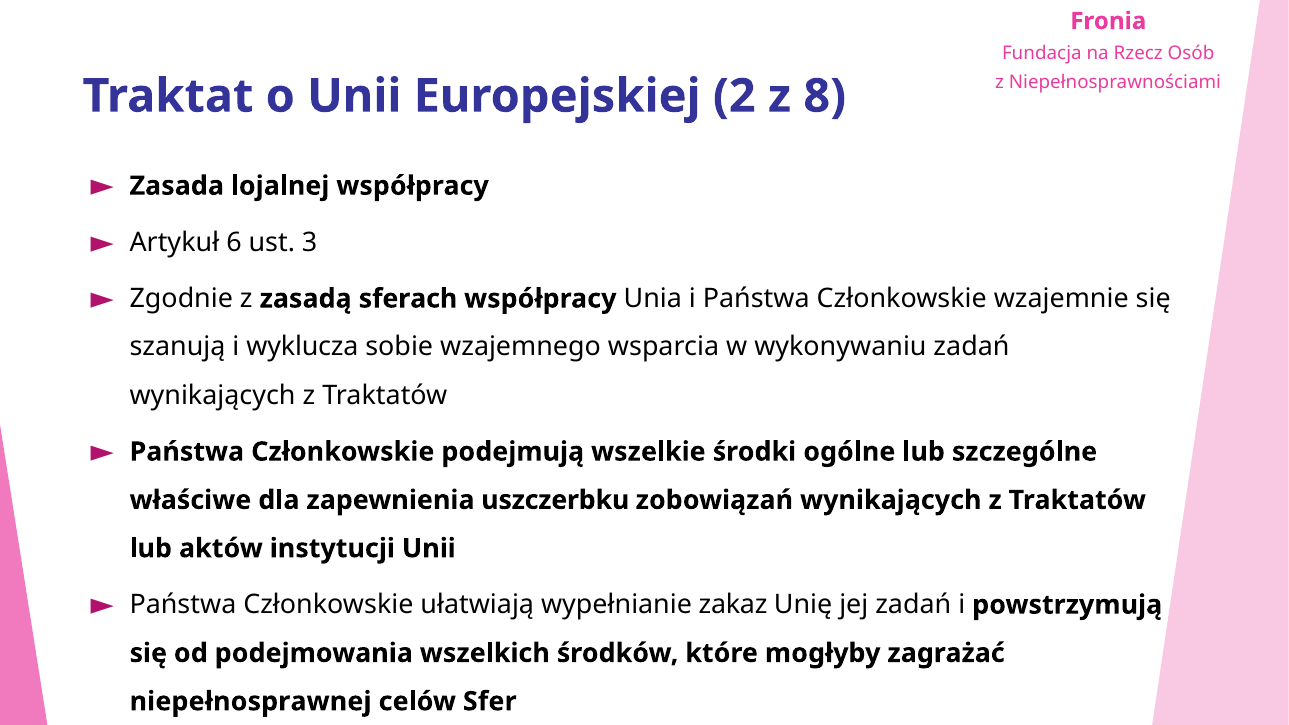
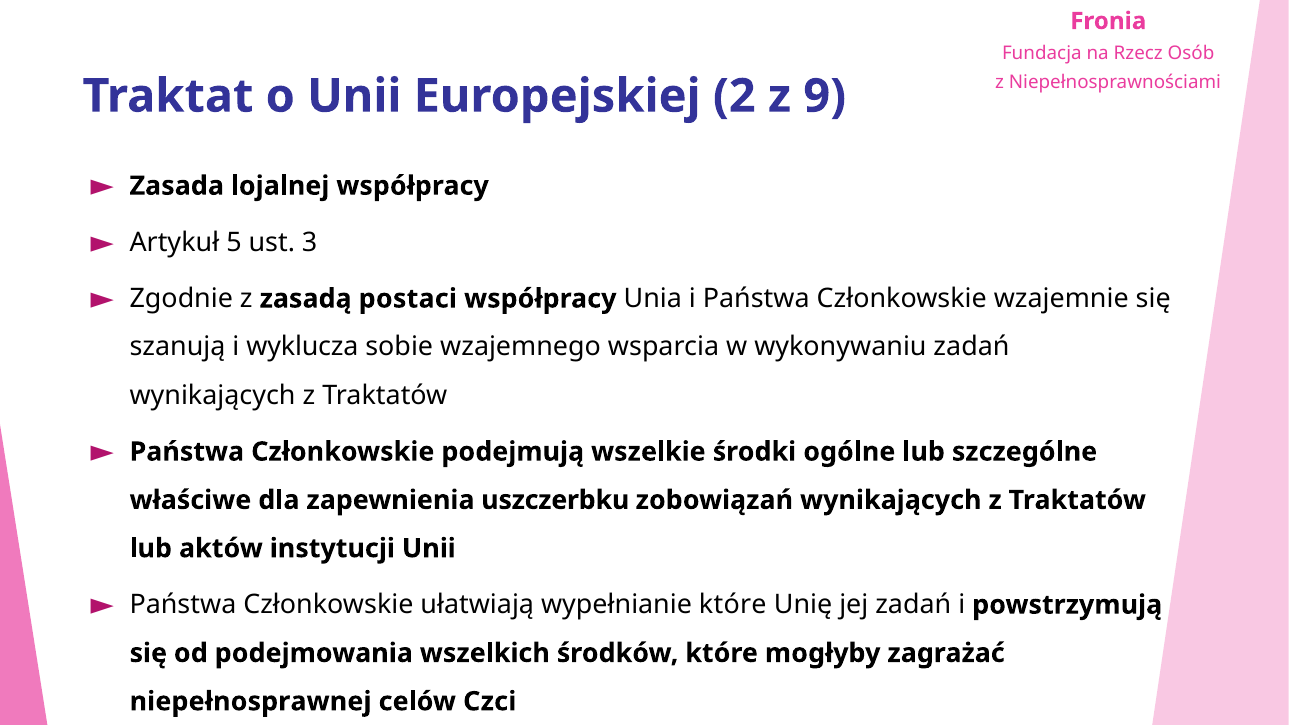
8: 8 -> 9 (825, 96)
6: 6 -> 5 (234, 242)
sferach: sferach -> postaci (408, 299)
wypełnianie zakaz: zakaz -> które (733, 605)
Sfer: Sfer -> Czci (490, 702)
